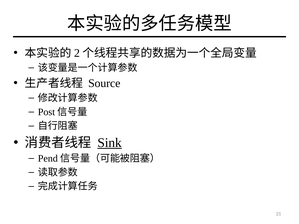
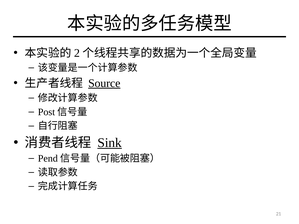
Source underline: none -> present (104, 83)
